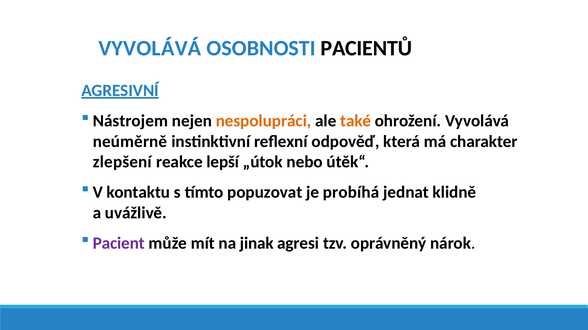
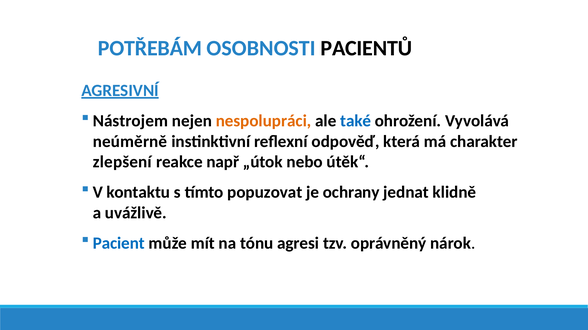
VYVOLÁVÁ: VYVOLÁVÁ -> POTŘEBÁM (150, 48)
také colour: orange -> blue (356, 121)
lepší: lepší -> např (223, 162)
probíhá: probíhá -> ochrany (351, 193)
Pacient colour: purple -> blue (119, 244)
jinak: jinak -> tónu (257, 244)
